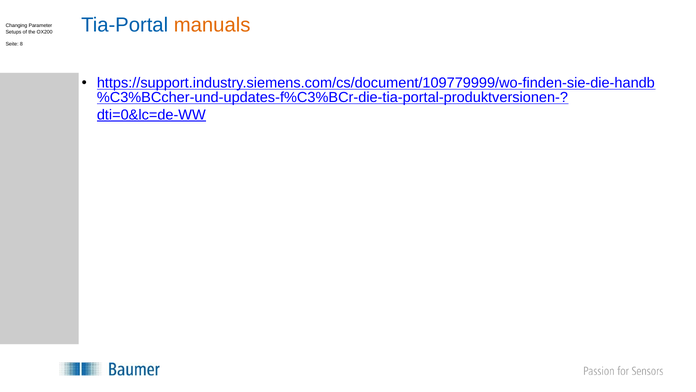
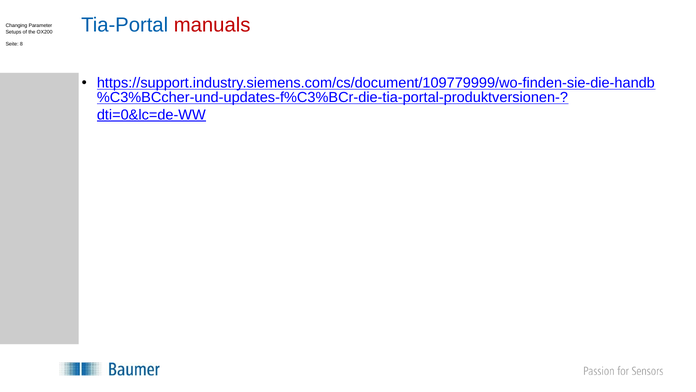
manuals colour: orange -> red (212, 25)
